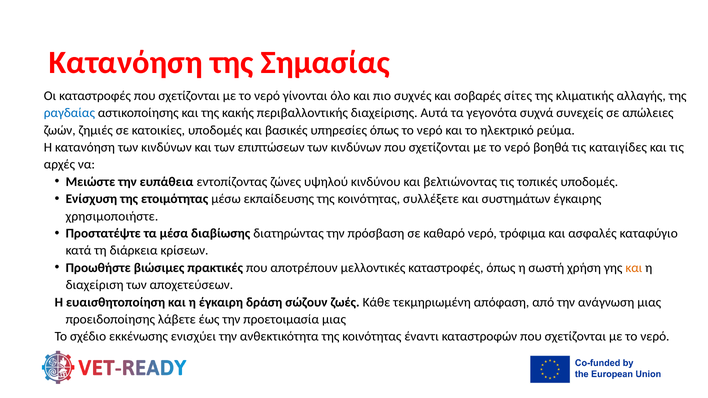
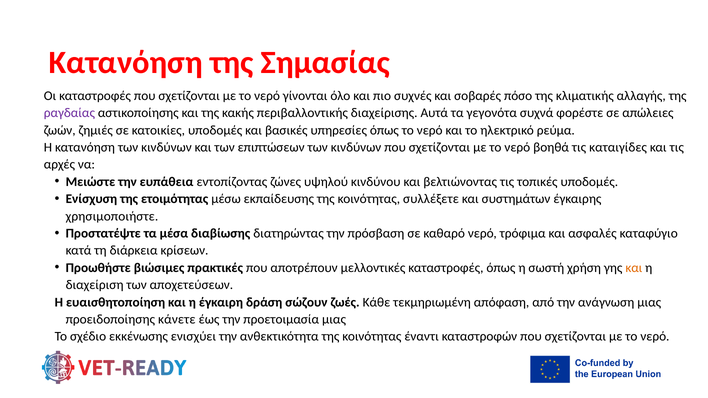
σίτες: σίτες -> πόσο (518, 96)
ραγδαίας colour: blue -> purple (69, 113)
συνεχείς: συνεχείς -> φορέστε (580, 113)
λάβετε: λάβετε -> κάνετε (177, 320)
